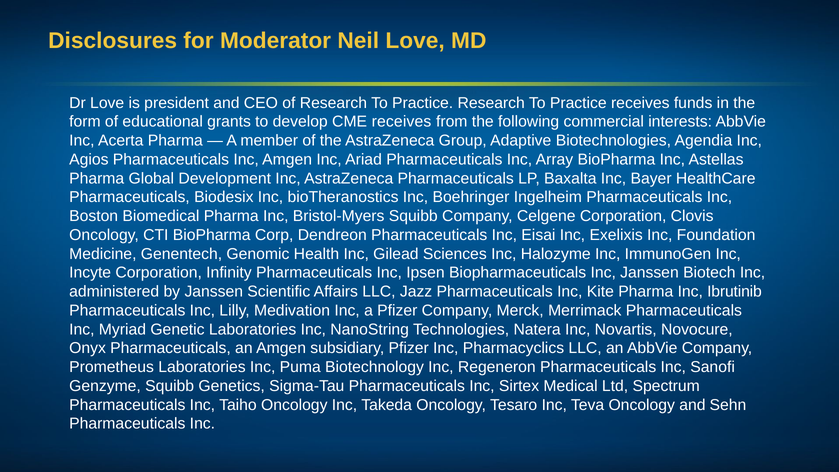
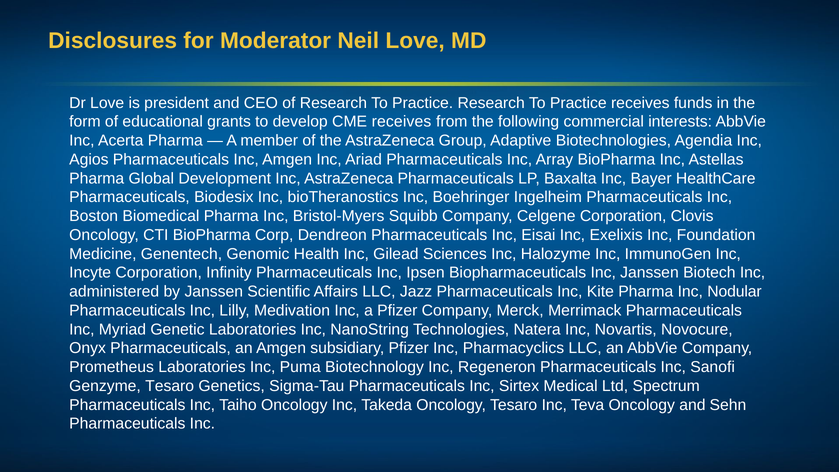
Ibrutinib: Ibrutinib -> Nodular (734, 292)
Genzyme Squibb: Squibb -> Tesaro (170, 386)
